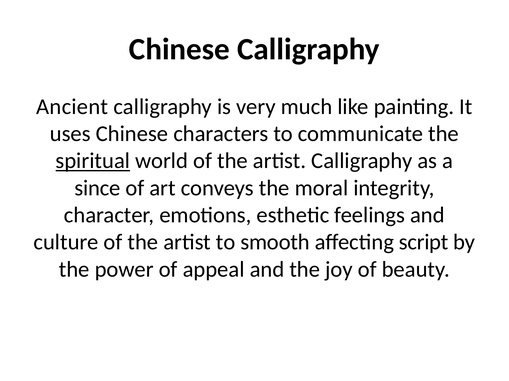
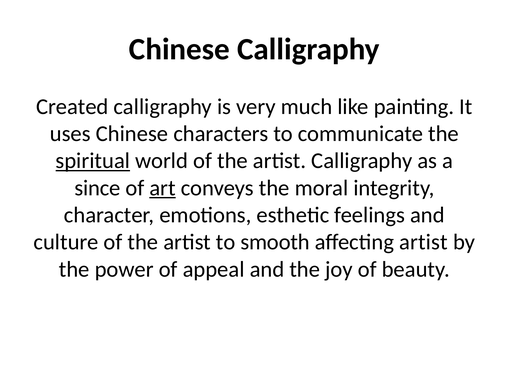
Ancient: Ancient -> Created (72, 107)
art underline: none -> present (163, 188)
affecting script: script -> artist (423, 243)
